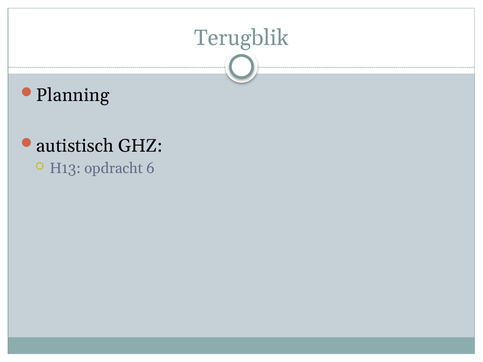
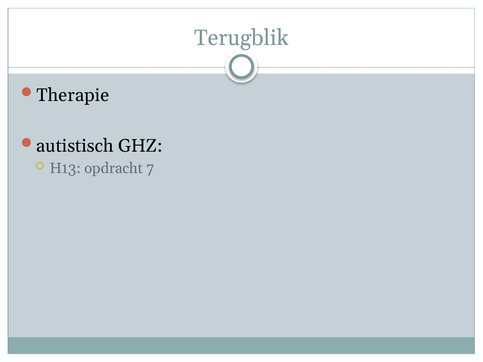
Planning: Planning -> Therapie (73, 95)
6: 6 -> 7 (150, 168)
